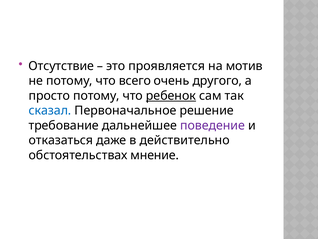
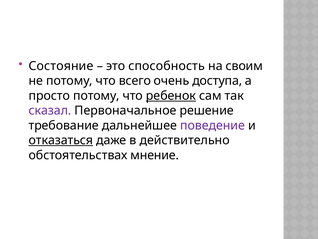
Отсутствие: Отсутствие -> Состояние (61, 66)
проявляется: проявляется -> способность (167, 66)
мотив: мотив -> своим (244, 66)
другого: другого -> доступа (217, 81)
сказал colour: blue -> purple (50, 110)
отказаться underline: none -> present (61, 140)
